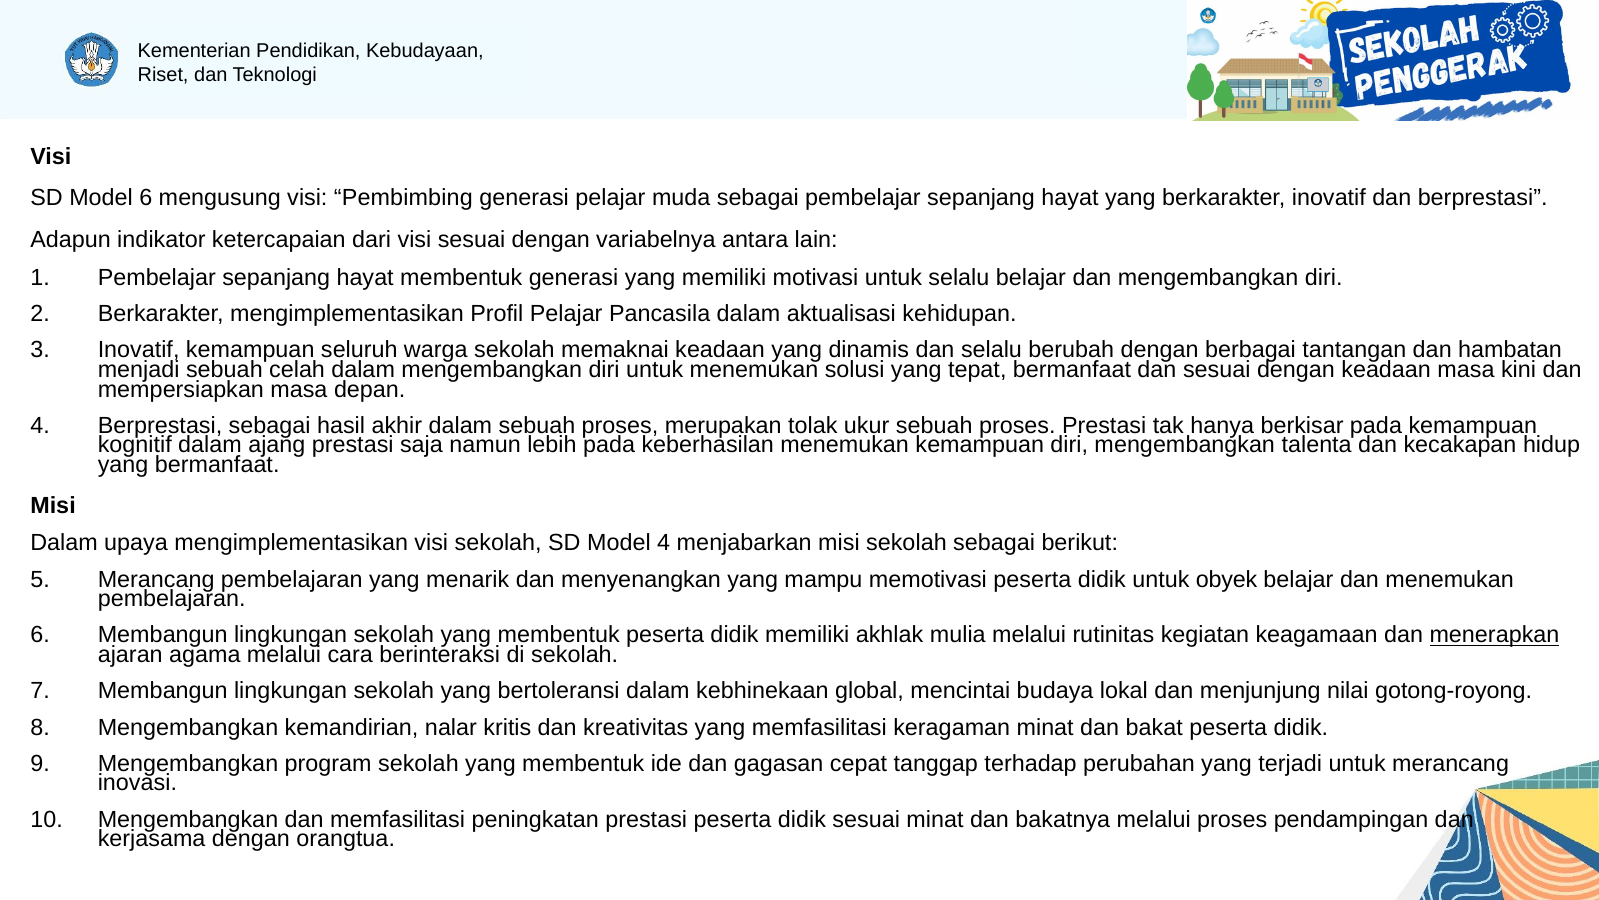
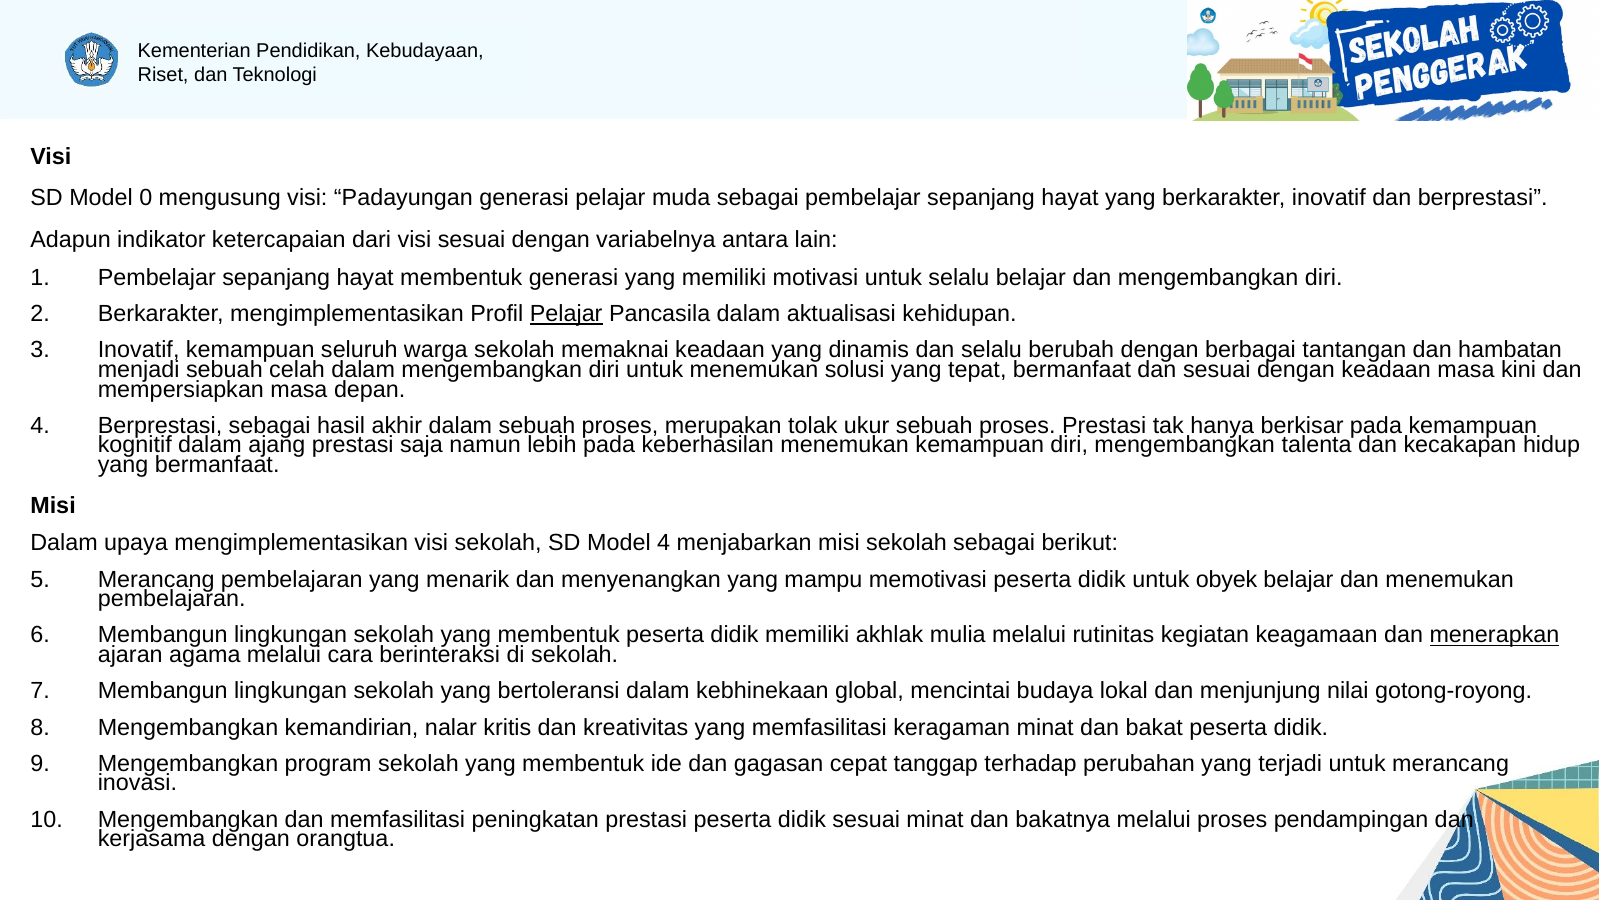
Model 6: 6 -> 0 (146, 198)
Pembimbing: Pembimbing -> Padayungan (403, 198)
Pelajar underline: none -> present (566, 314)
